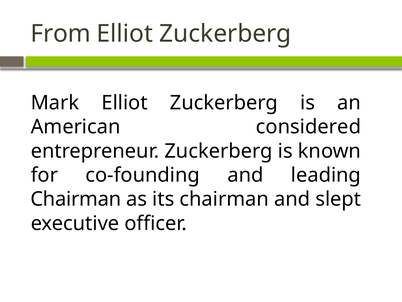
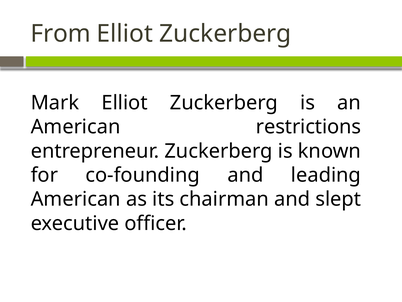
considered: considered -> restrictions (309, 127)
Chairman: Chairman -> American (76, 199)
